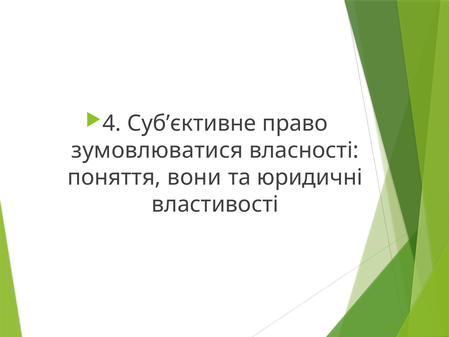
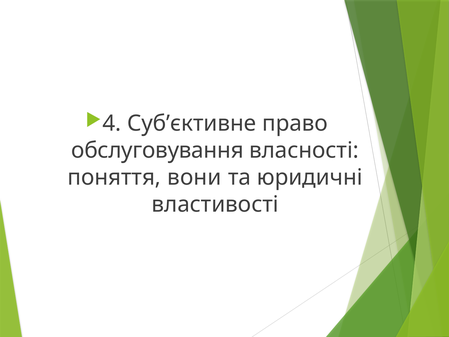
зумовлюватися: зумовлюватися -> обслуговування (157, 150)
